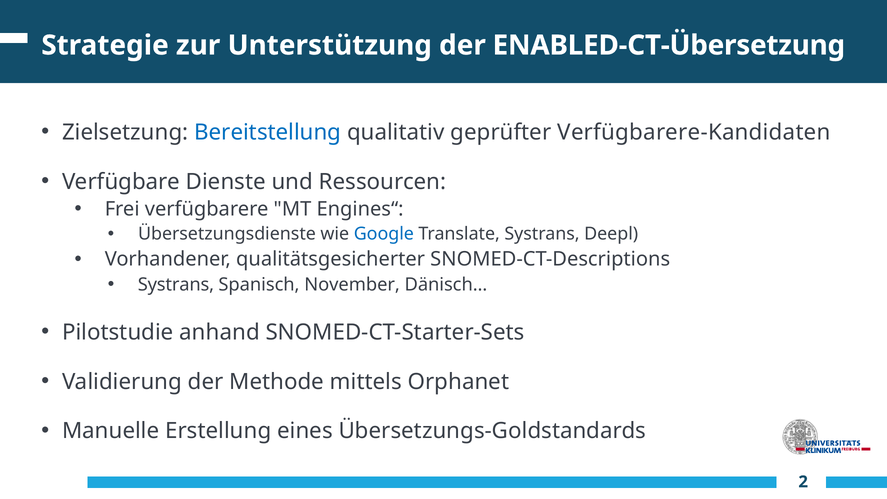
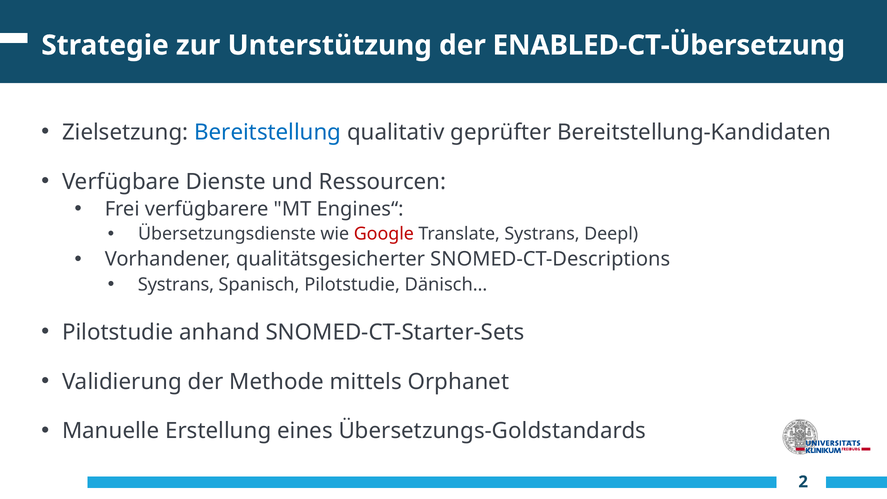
Verfügbarere-Kandidaten: Verfügbarere-Kandidaten -> Bereitstellung-Kandidaten (694, 132)
Google colour: blue -> red (384, 234)
Spanisch November: November -> Pilotstudie (352, 284)
